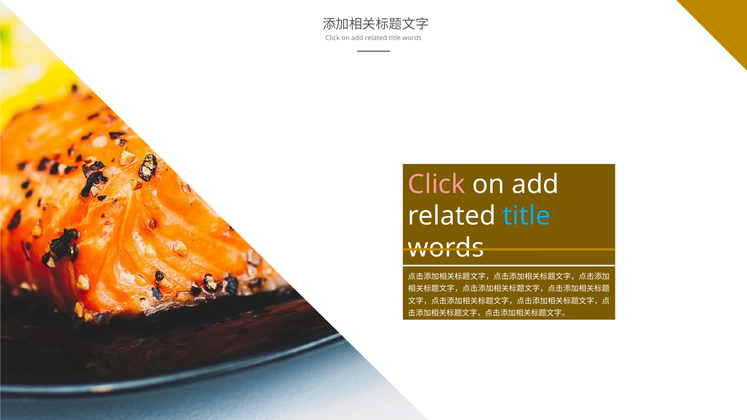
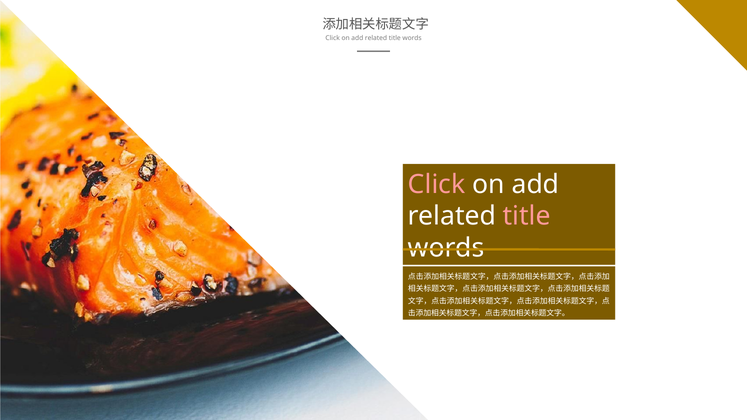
title colour: light blue -> pink (527, 216)
